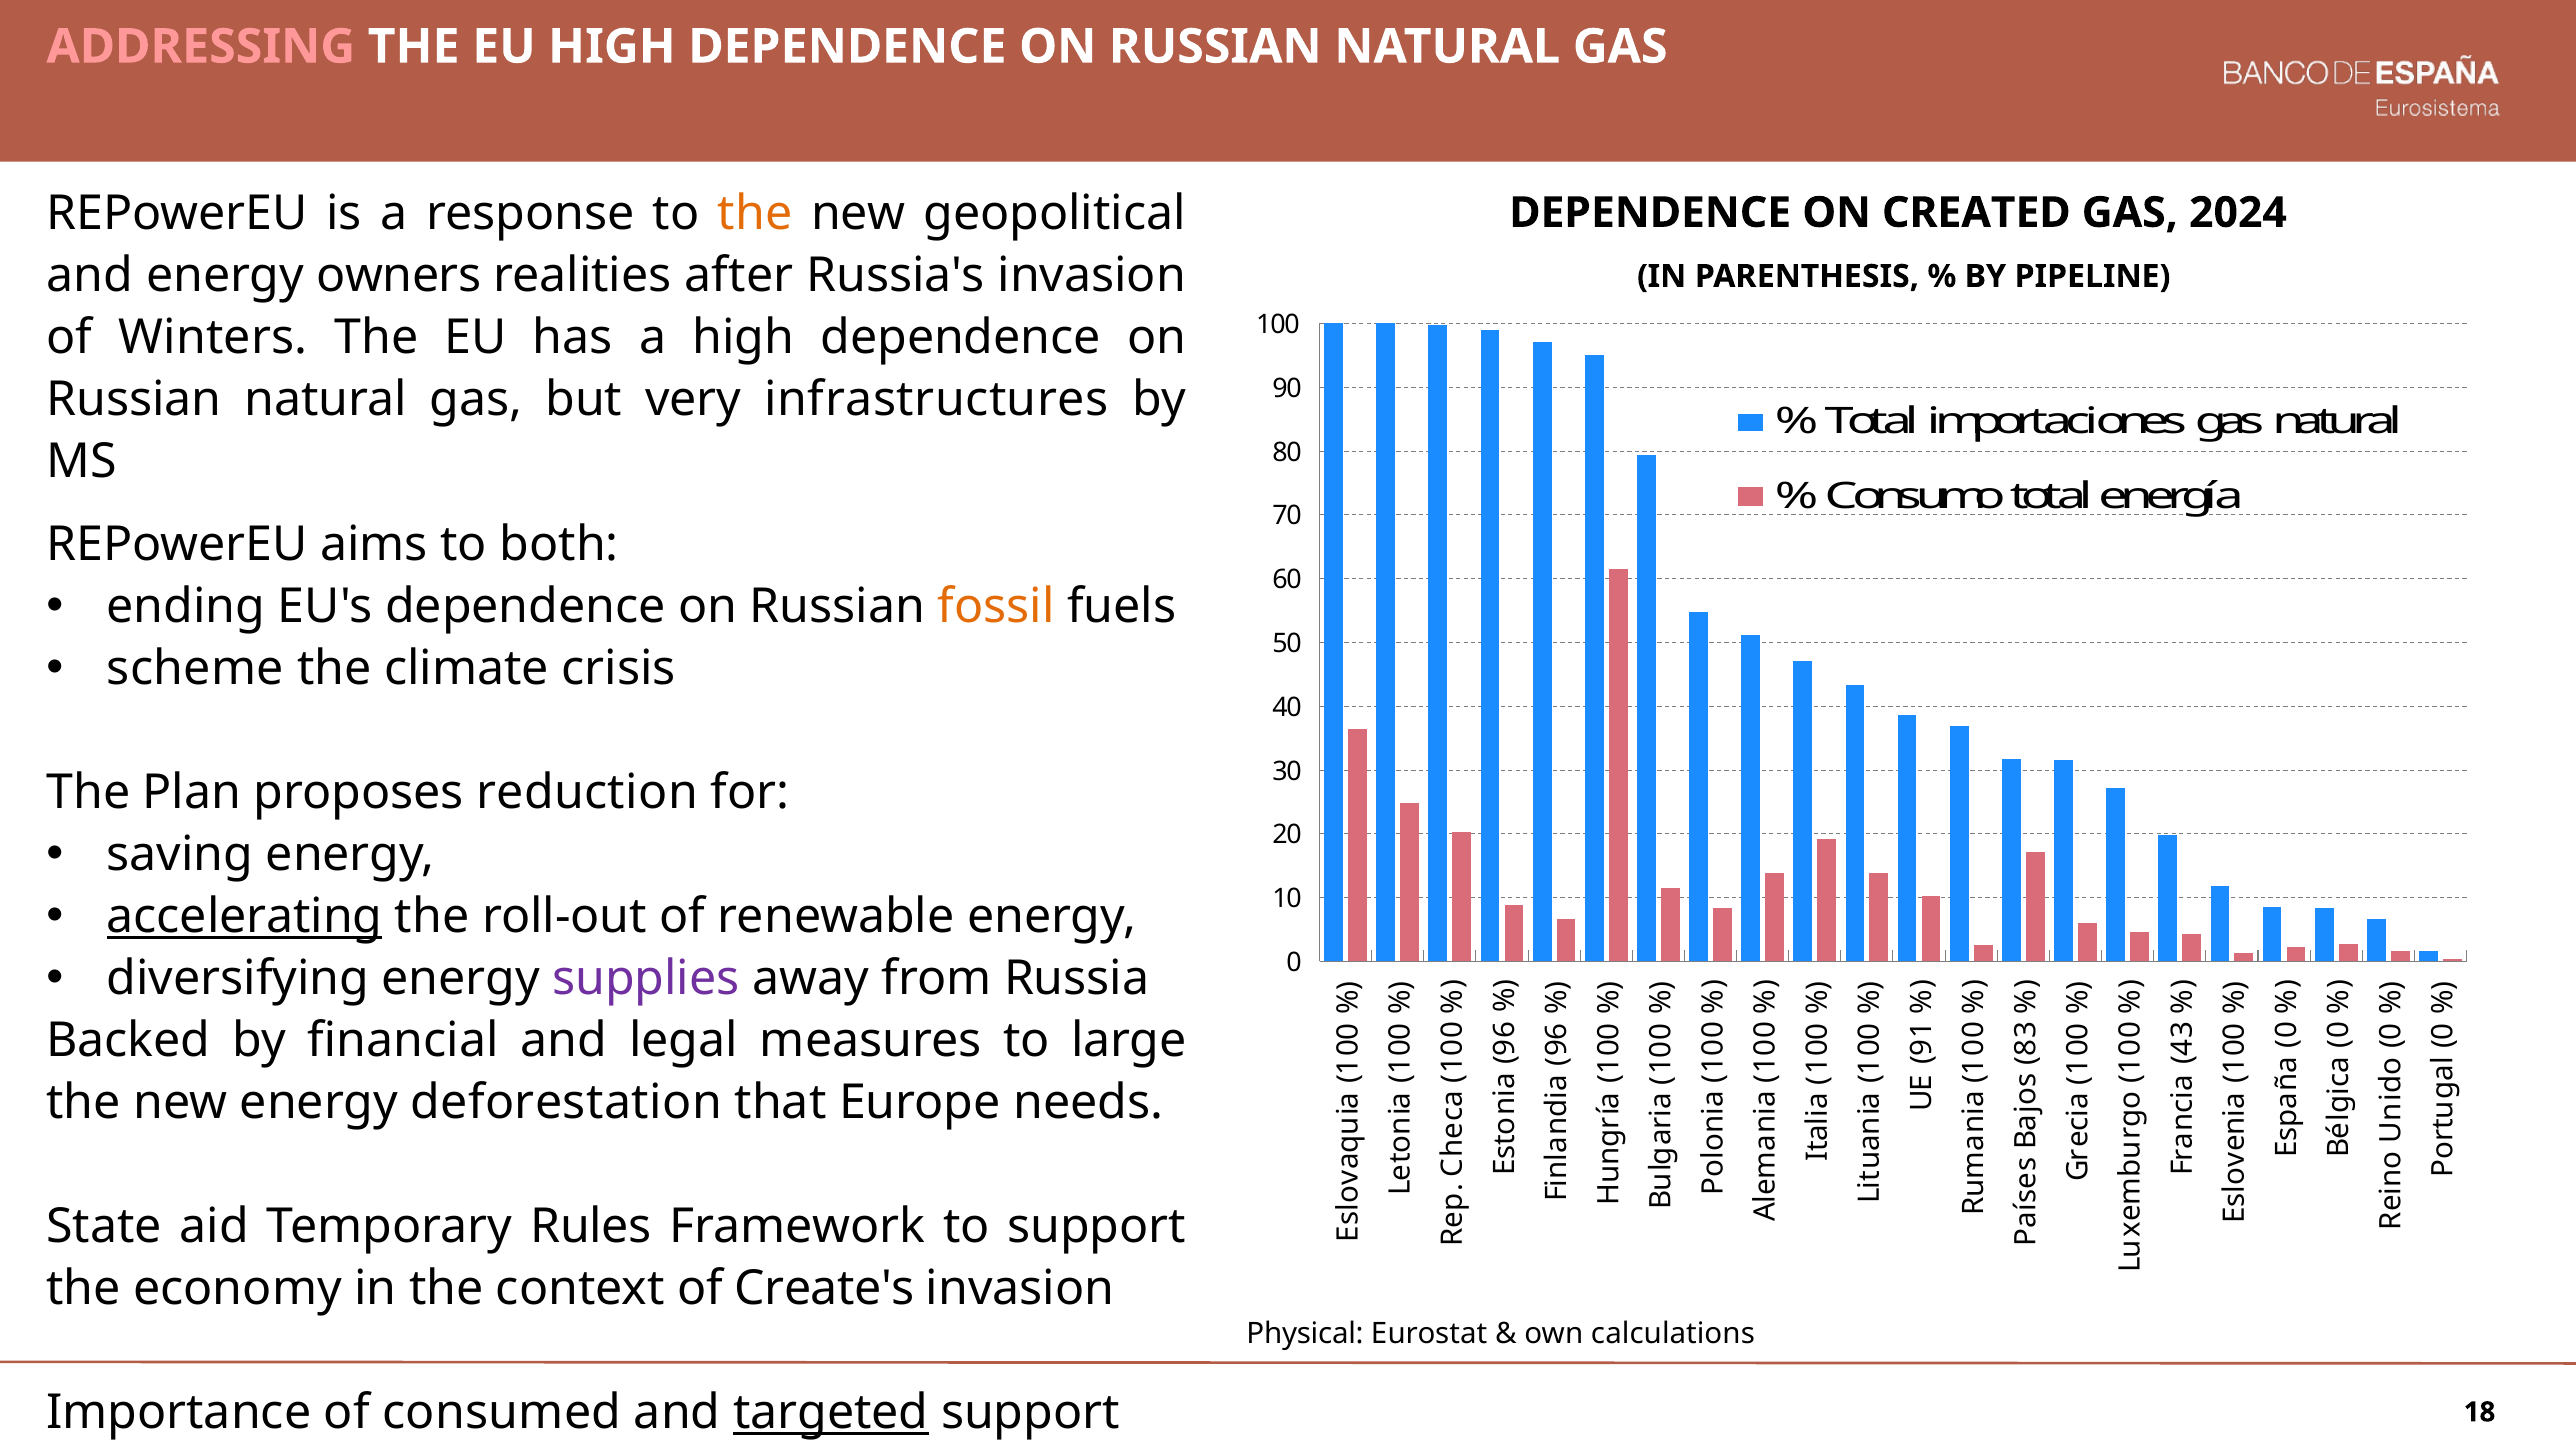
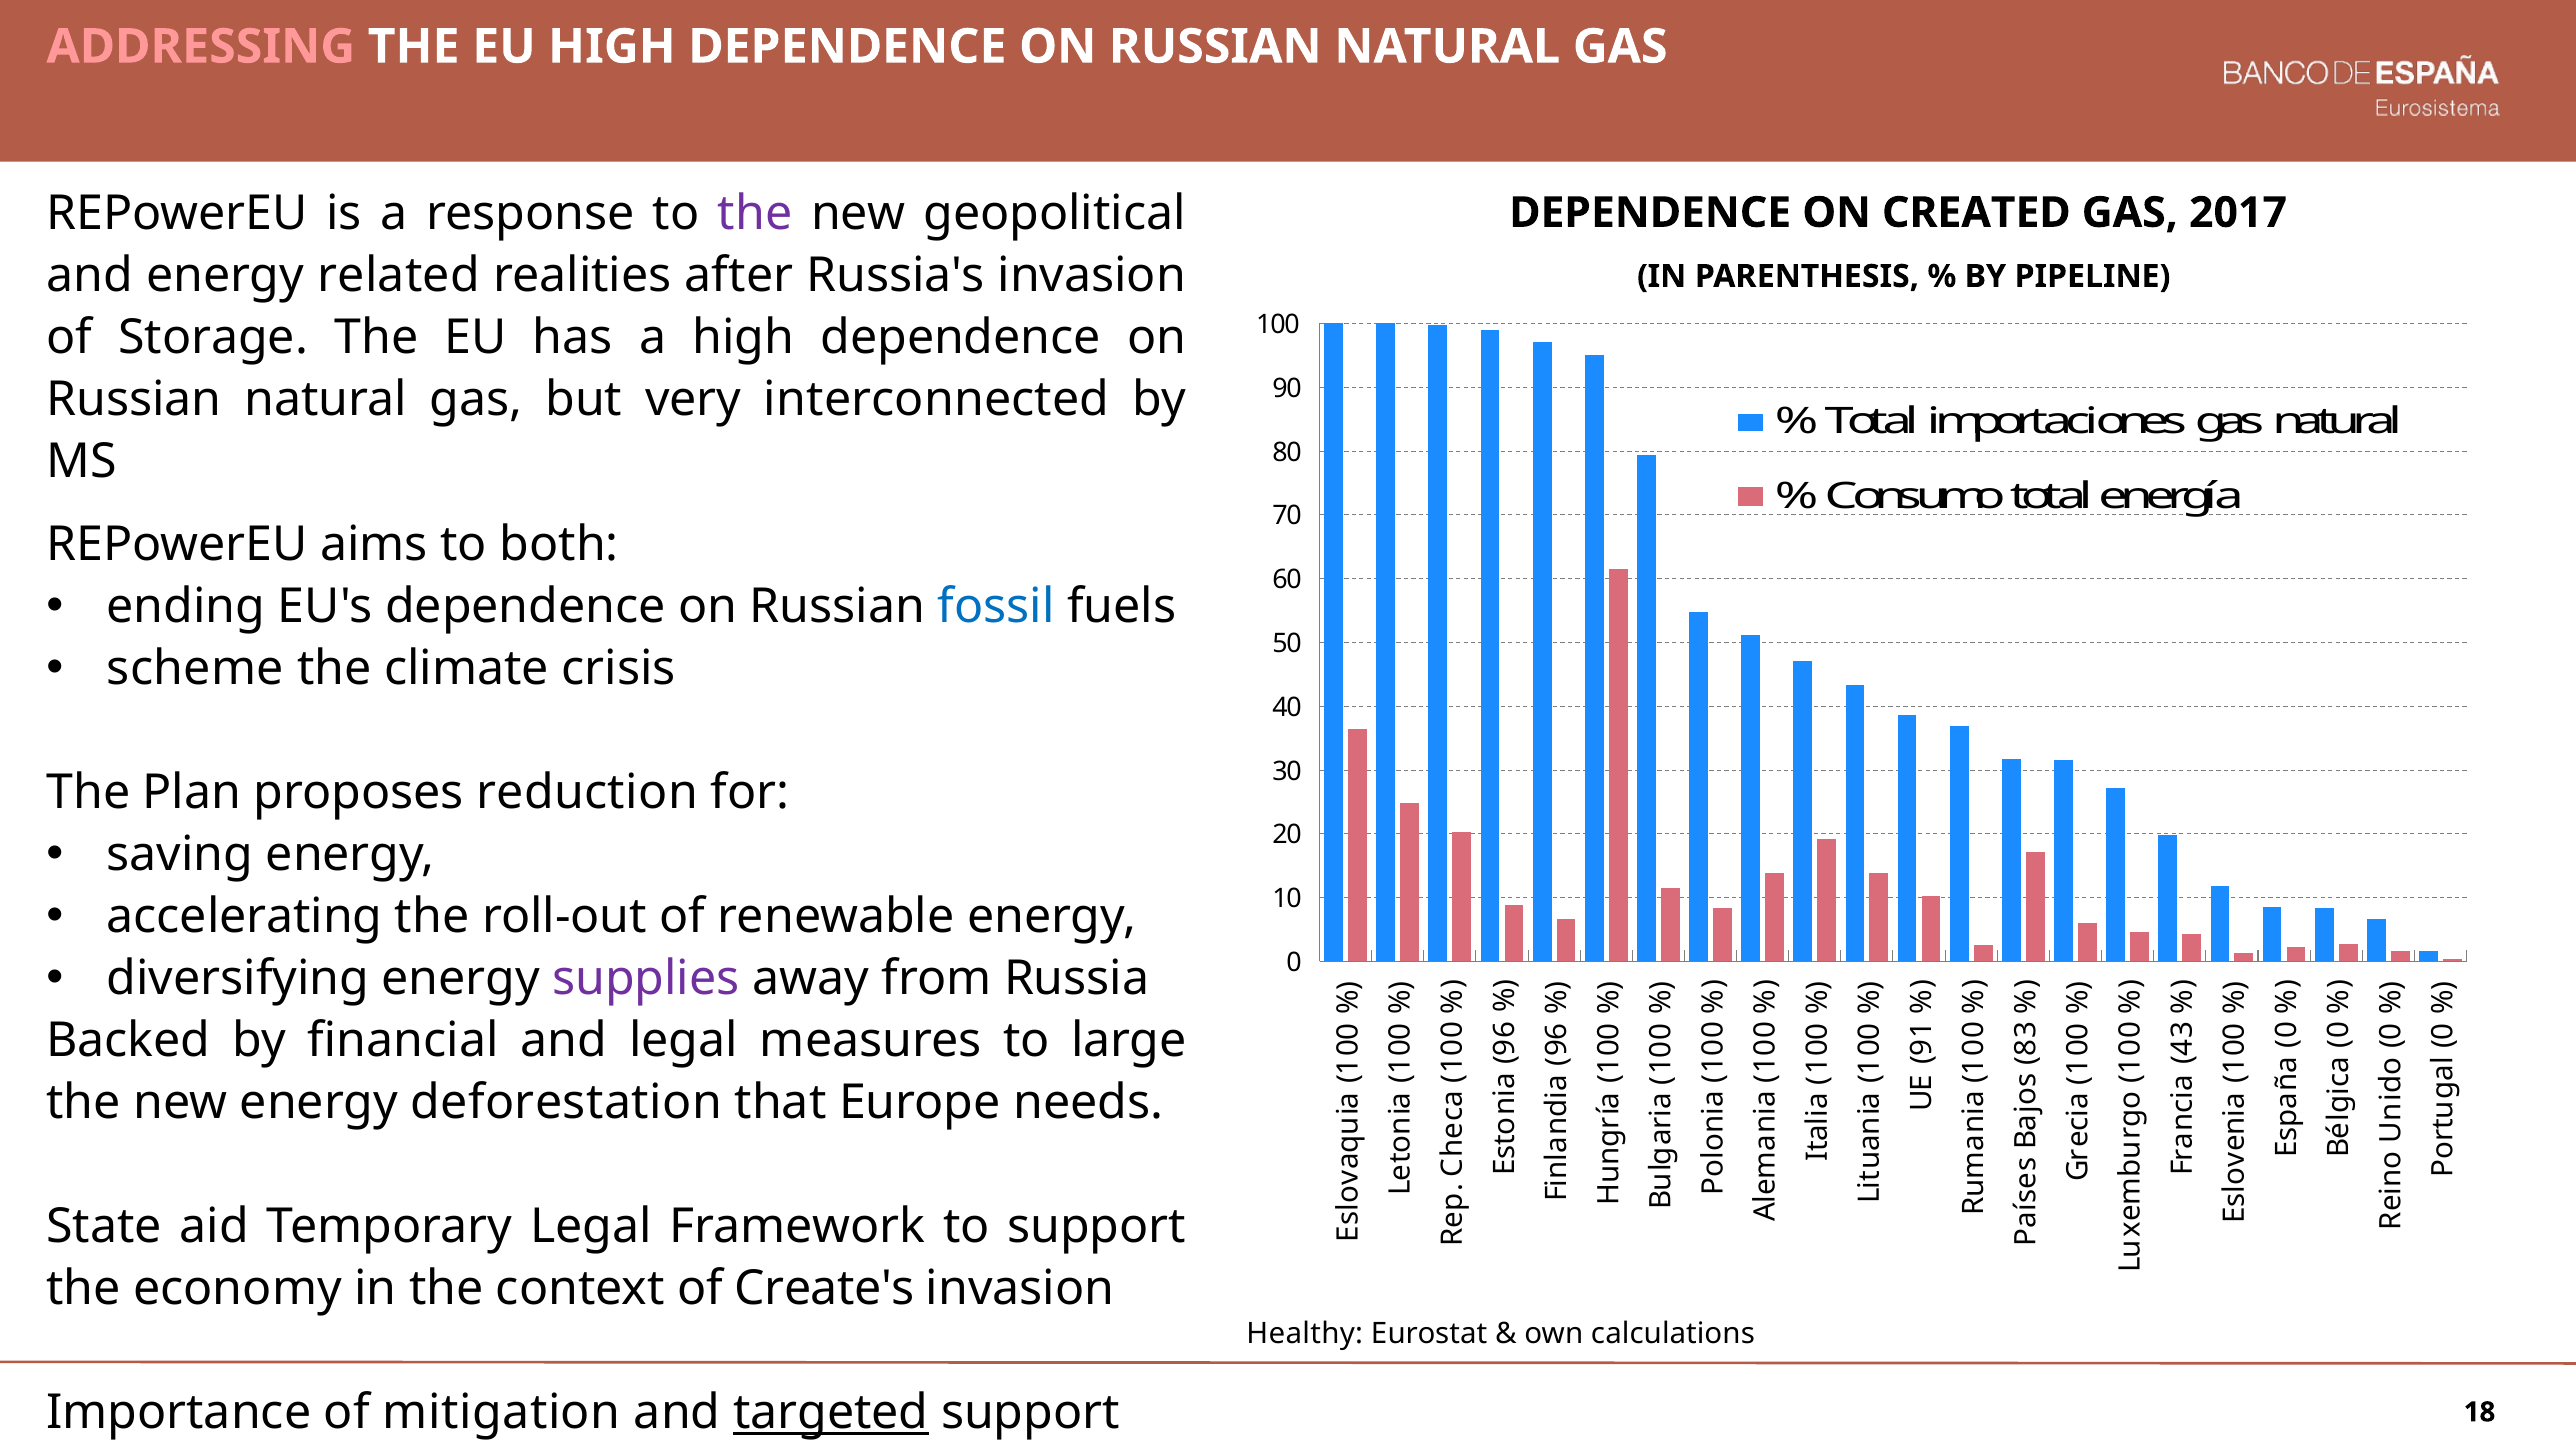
the colour: orange -> purple (755, 214)
2024: 2024 -> 2017 (2238, 213)
owners: owners -> related (399, 276)
Winters: Winters -> Storage (213, 338)
infrastructures: infrastructures -> interconnected (937, 400)
fossil colour: orange -> blue (996, 607)
accelerating underline: present -> none (245, 917)
Temporary Rules: Rules -> Legal (591, 1227)
Physical: Physical -> Healthy (1305, 1334)
consumed: consumed -> mitigation (502, 1413)
